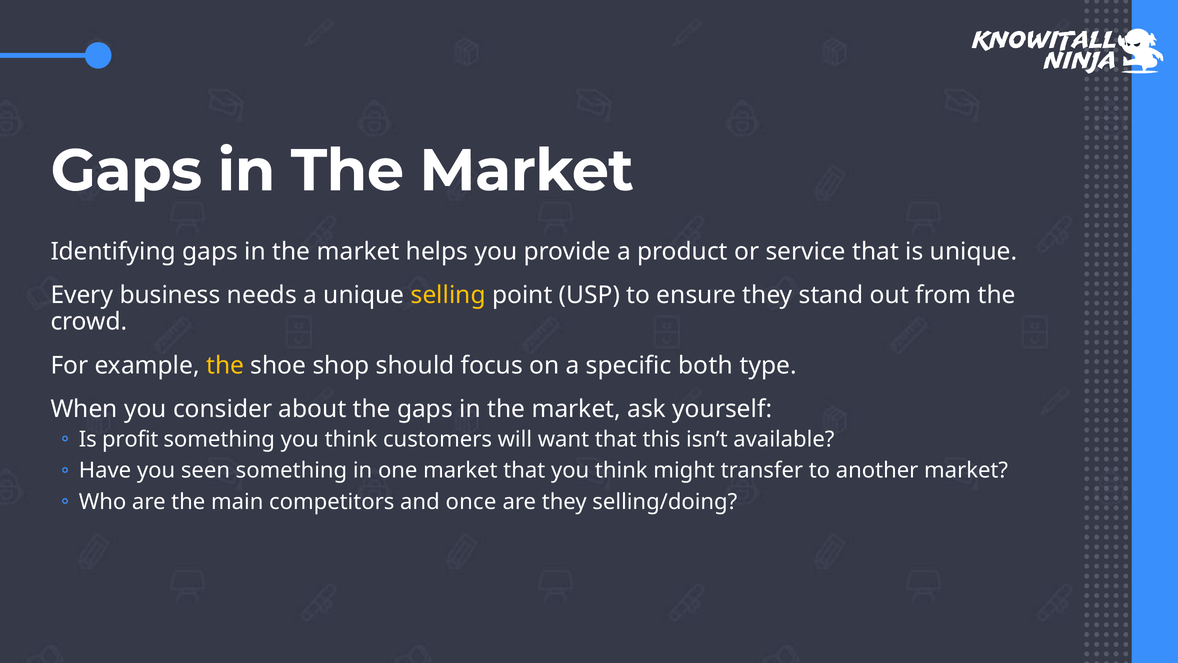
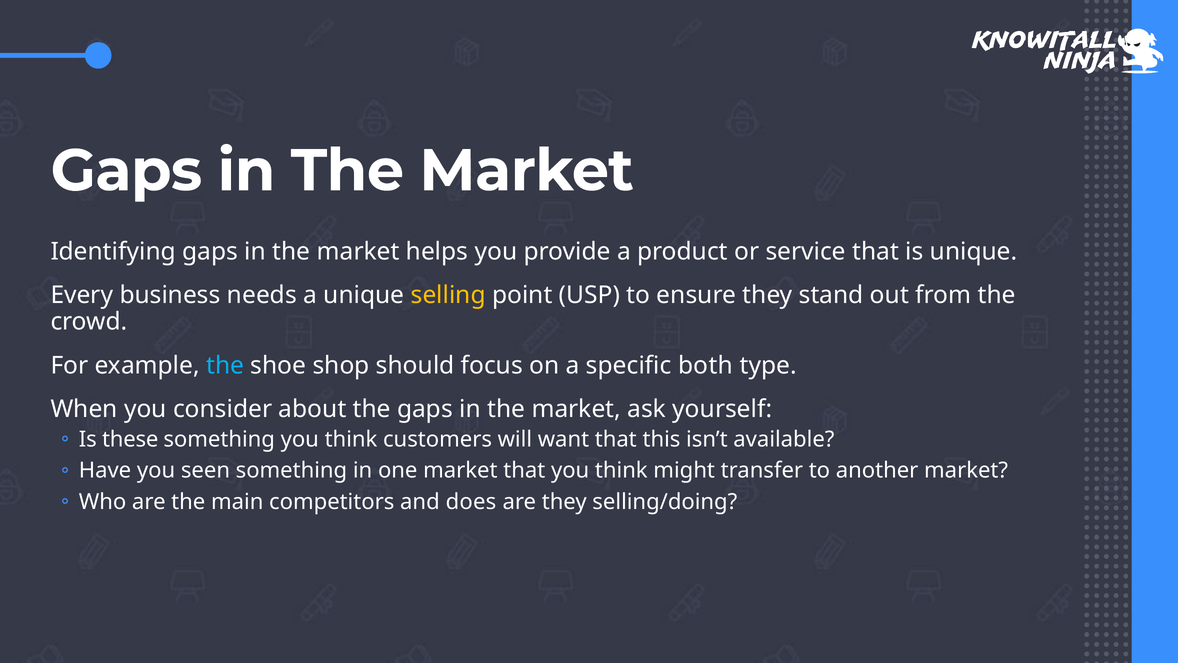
the colour: yellow -> light blue (225, 365)
profit: profit -> these (130, 439)
once: once -> does (471, 502)
